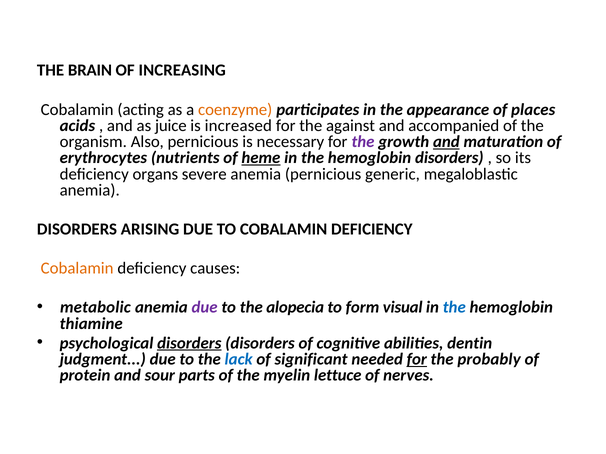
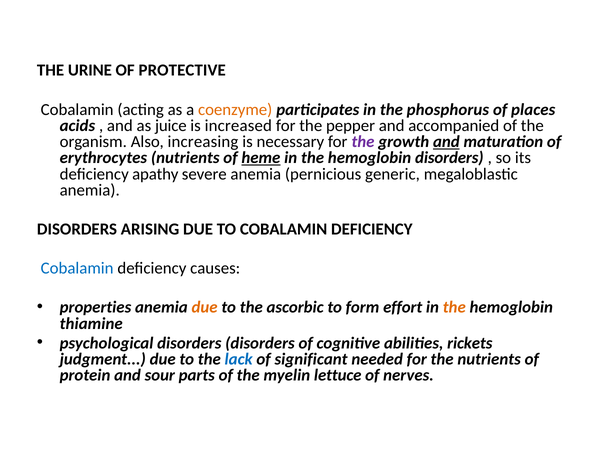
BRAIN: BRAIN -> URINE (90, 71)
INCREASING: INCREASING -> PROTECTIVE (182, 71)
appearance: appearance -> phosphorus (448, 110)
against: against -> pepper (351, 126)
Also pernicious: pernicious -> increasing (203, 142)
organs: organs -> apathy (155, 174)
Cobalamin colour: orange -> blue (77, 269)
metabolic: metabolic -> properties (95, 308)
due colour: purple -> orange (205, 308)
alopecia: alopecia -> ascorbic (295, 308)
visual: visual -> effort (403, 308)
the colour: blue -> orange (454, 308)
disorders underline: present -> none (189, 343)
dentin: dentin -> rickets (470, 343)
for underline: present -> none (417, 360)
the probably: probably -> nutrients (489, 360)
